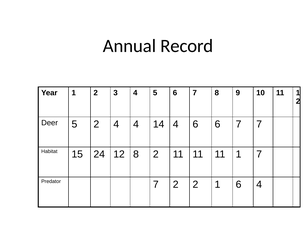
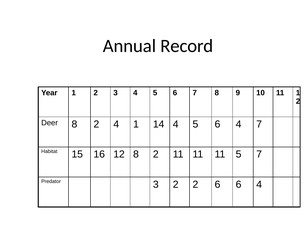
Deer 5: 5 -> 8 (74, 124)
4 4: 4 -> 1 (136, 124)
14 4 6: 6 -> 5 (195, 124)
7: 7 -> 4 (239, 124)
24: 24 -> 16 (99, 154)
11 11 1: 1 -> 5 (239, 154)
Predator 7: 7 -> 3 (156, 184)
2 1: 1 -> 6 (218, 184)
